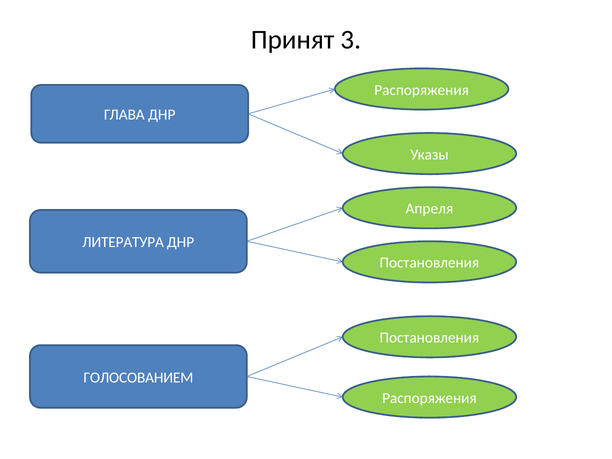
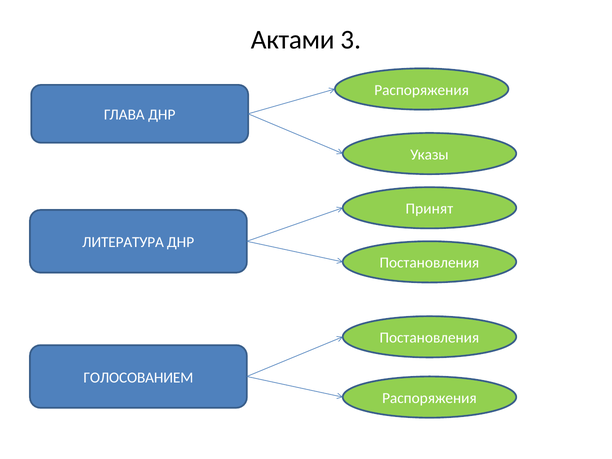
Принят: Принят -> Актами (293, 40)
Апреля: Апреля -> Принят (429, 209)
